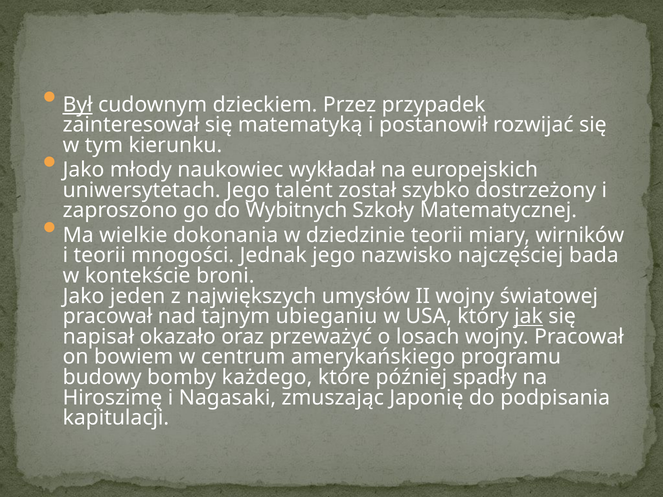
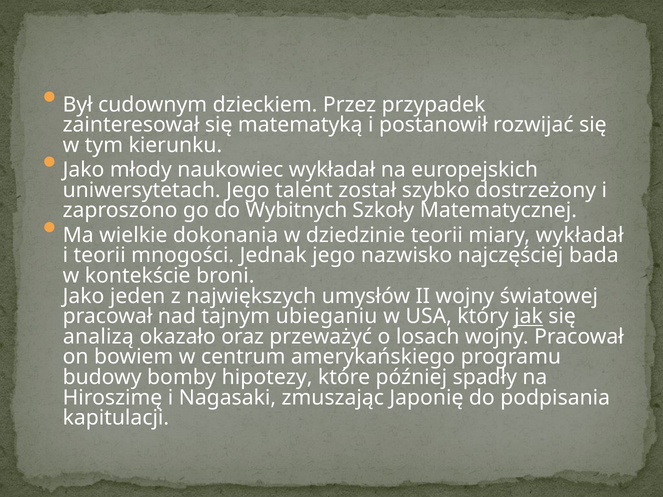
Był underline: present -> none (78, 105)
miary wirników: wirników -> wykładał (580, 235)
napisał: napisał -> analizą (98, 337)
każdego: każdego -> hipotezy (267, 377)
